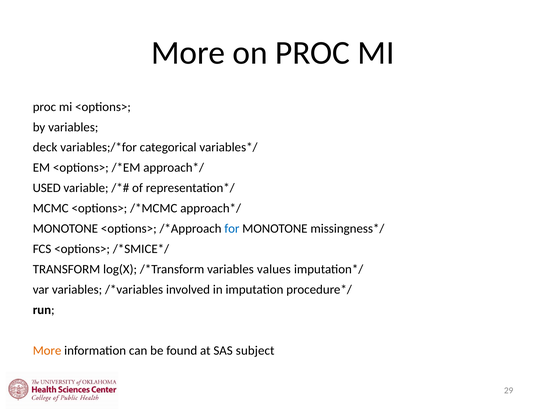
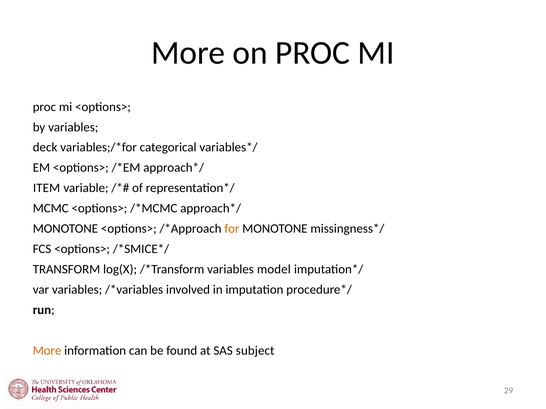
USED: USED -> ITEM (47, 188)
for colour: blue -> orange (232, 229)
values: values -> model (274, 270)
